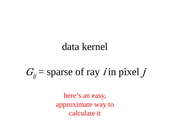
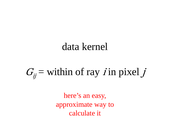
sparse: sparse -> within (60, 71)
